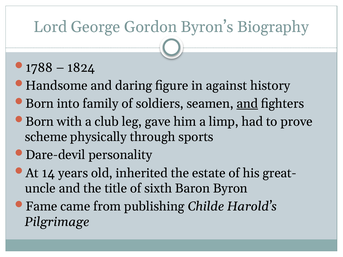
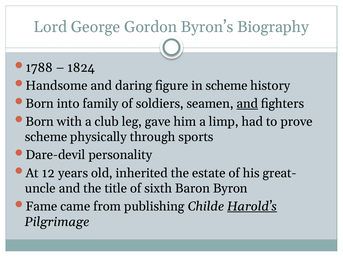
in against: against -> scheme (227, 86)
14: 14 -> 12 (48, 173)
Harold’s underline: none -> present (252, 207)
